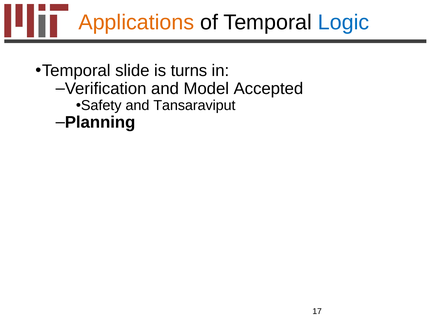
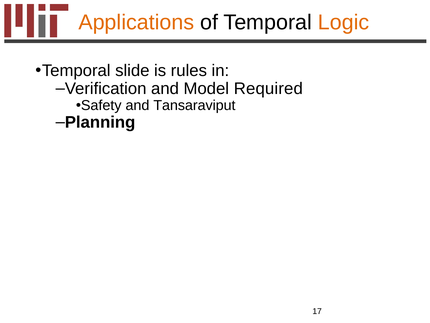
Logic colour: blue -> orange (344, 22)
turns: turns -> rules (189, 71)
Accepted: Accepted -> Required (268, 89)
